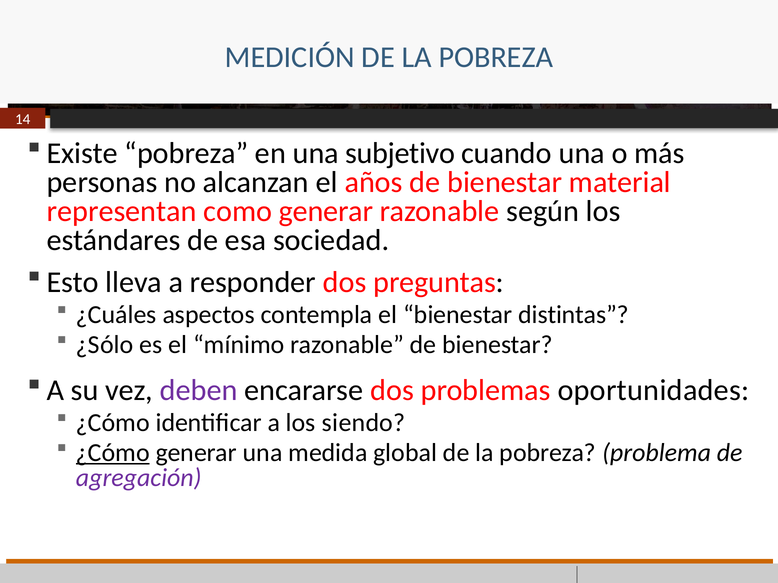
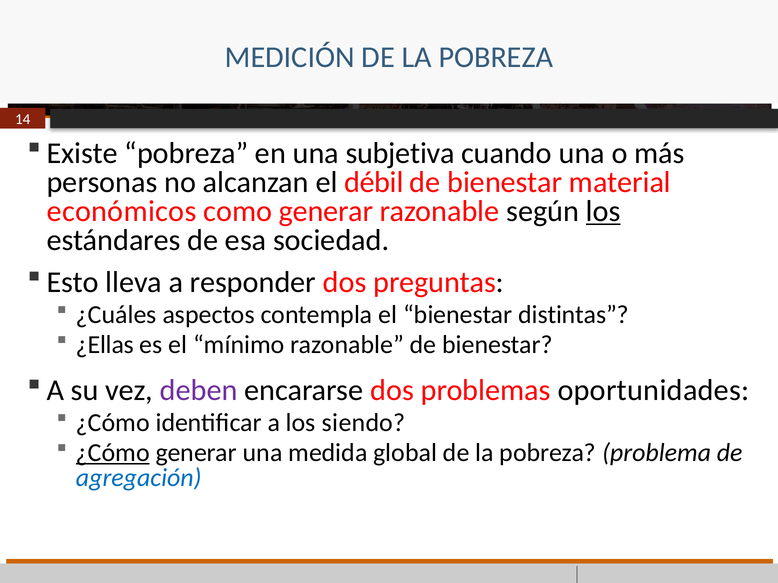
subjetivo: subjetivo -> subjetiva (400, 153)
años: años -> débil (374, 182)
representan: representan -> económicos (122, 211)
los underline: none -> present (603, 211)
¿Sólo: ¿Sólo -> ¿Ellas (105, 345)
agregación colour: purple -> blue (139, 478)
